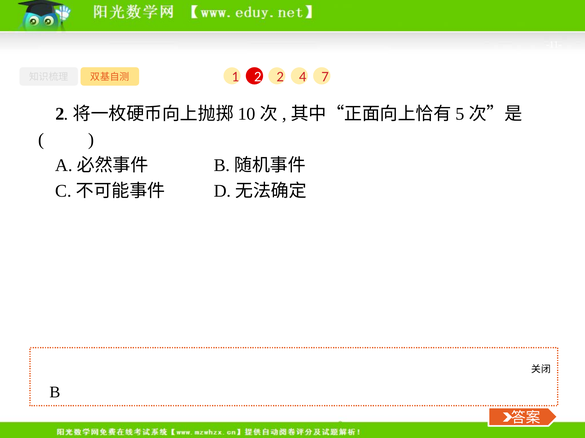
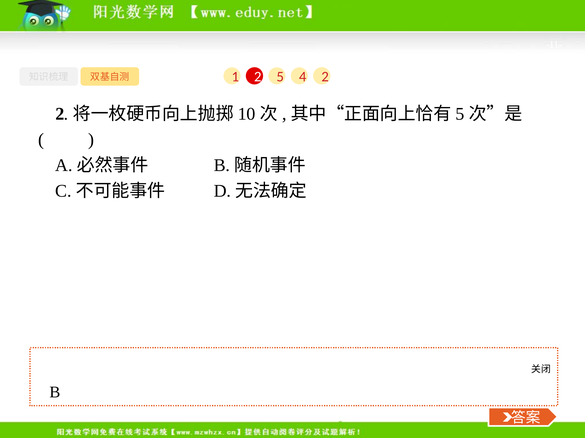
1 7: 7 -> 2 (325, 77)
2 2: 2 -> 5 (280, 77)
